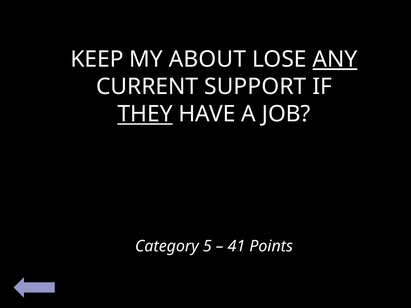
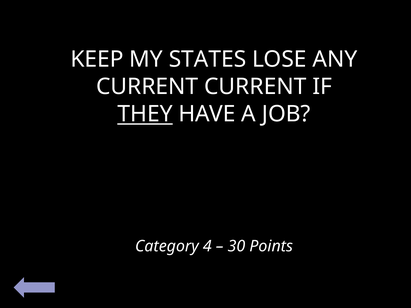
ABOUT: ABOUT -> STATES (208, 59)
ANY underline: present -> none (335, 59)
CURRENT SUPPORT: SUPPORT -> CURRENT (255, 87)
5: 5 -> 4 (207, 247)
41: 41 -> 30 (236, 247)
